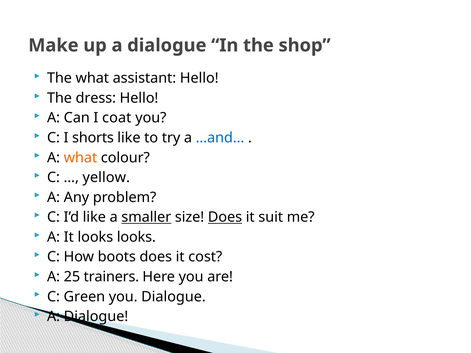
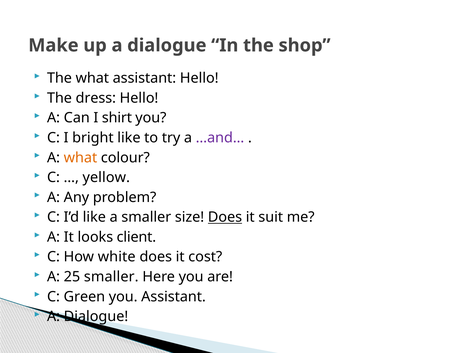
coat: coat -> shirt (117, 118)
shorts: shorts -> bright (93, 138)
…and… colour: blue -> purple (220, 138)
smaller underline: present -> none (146, 217)
looks looks: looks -> client (136, 237)
boots: boots -> white (117, 257)
25 trainers: trainers -> smaller (111, 277)
you Dialogue: Dialogue -> Assistant (174, 297)
